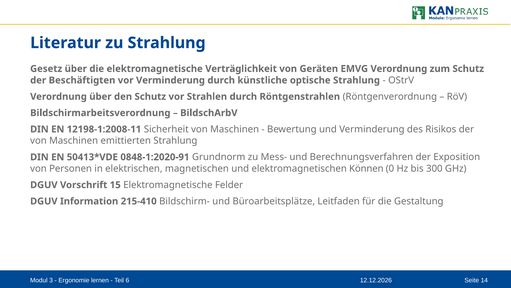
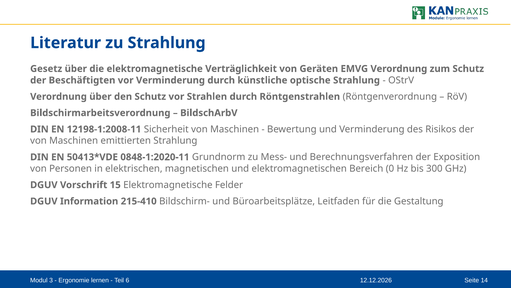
0848-1:2020-91: 0848-1:2020-91 -> 0848-1:2020-11 (155, 157)
Können: Können -> Bereich (366, 168)
